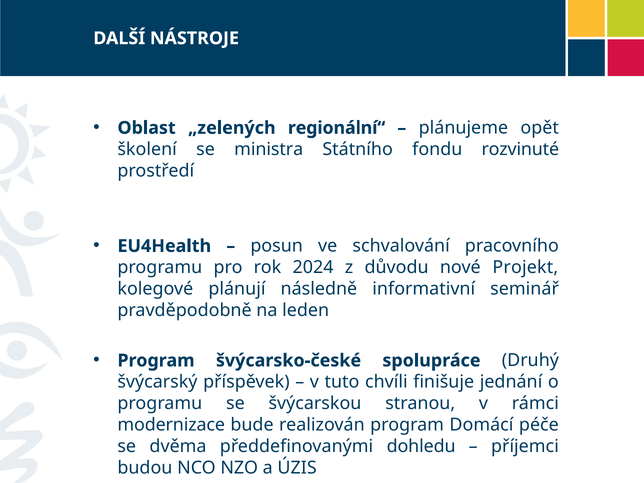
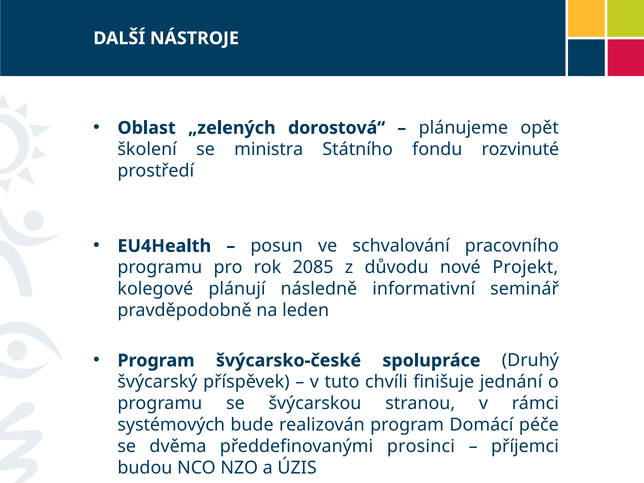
regionální“: regionální“ -> dorostová“ (337, 128)
2024: 2024 -> 2085 (313, 267)
modernizace: modernizace -> systémových (171, 425)
dohledu: dohledu -> prosinci (421, 446)
